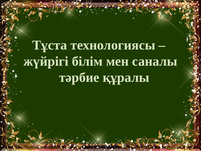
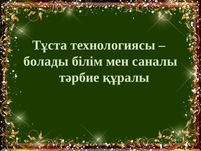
жүйрігі: жүйрігі -> болады (46, 61)
